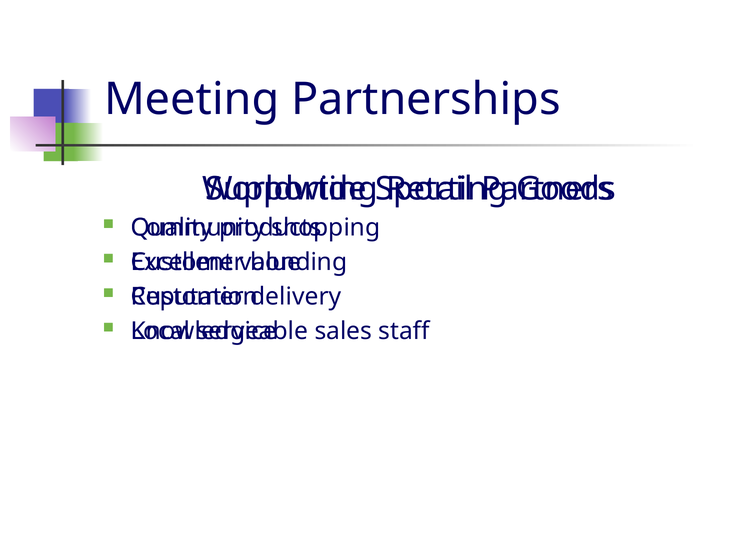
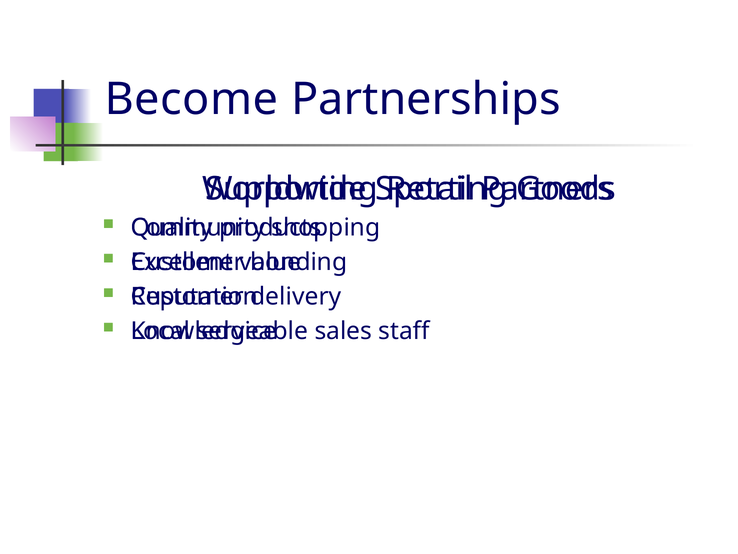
Meeting: Meeting -> Become (191, 99)
